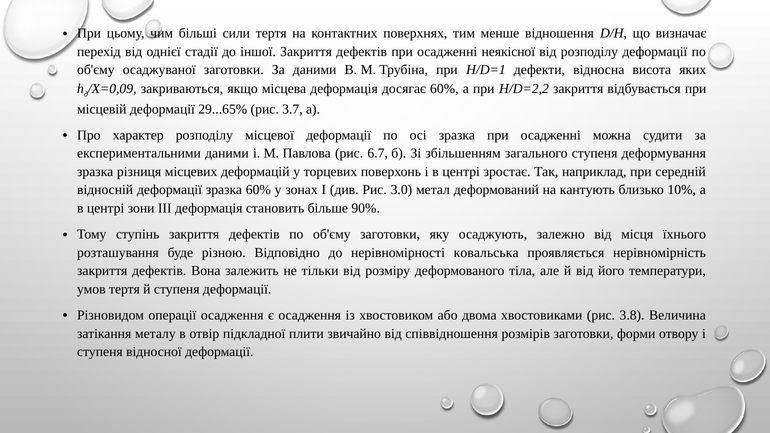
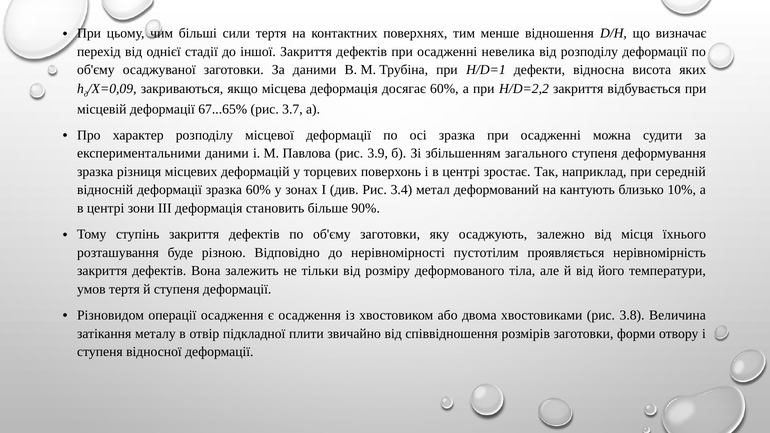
неякісної: неякісної -> невелика (508, 52)
29...65%: 29...65% -> 67...65% (223, 109)
6.7: 6.7 -> 3.9 (378, 154)
3.0: 3.0 -> 3.4 (401, 190)
ковальська: ковальська -> пустотілим (486, 253)
